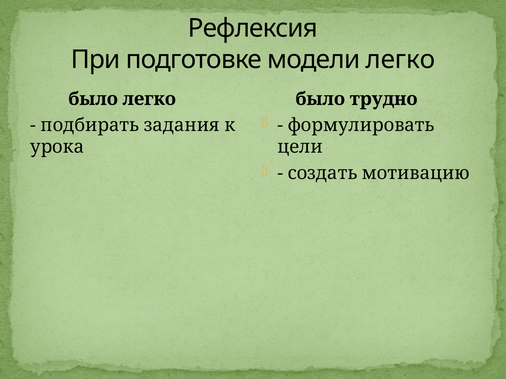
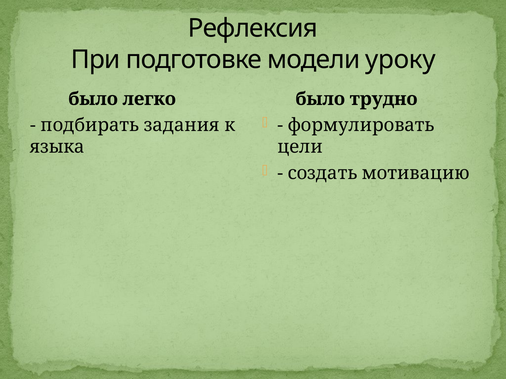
модели легко: легко -> уроку (400, 60)
урока: урока -> языка (57, 147)
